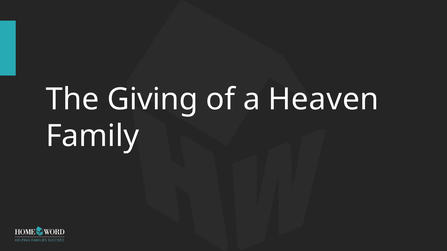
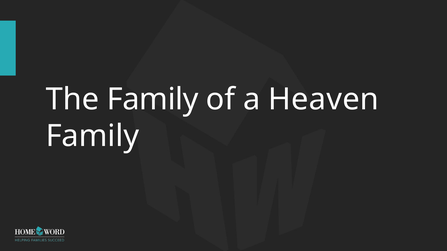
The Giving: Giving -> Family (153, 100)
